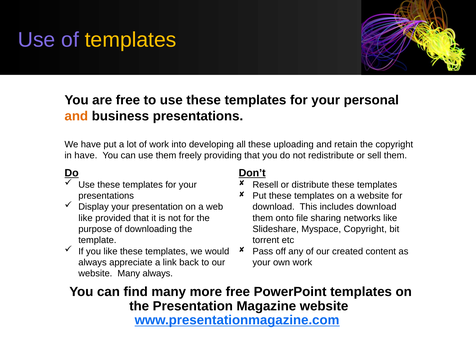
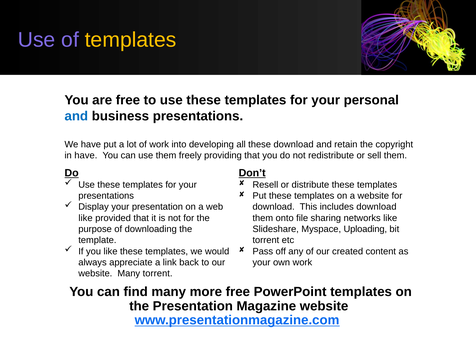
and colour: orange -> blue (76, 116)
these uploading: uploading -> download (294, 144)
Myspace Copyright: Copyright -> Uploading (365, 229)
Many always: always -> torrent (158, 274)
